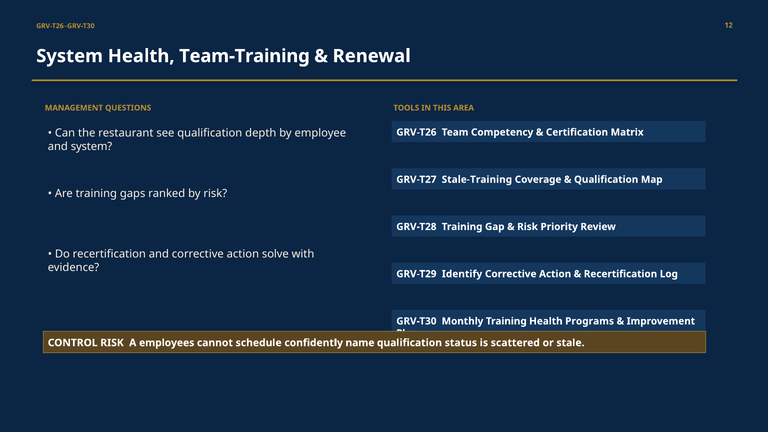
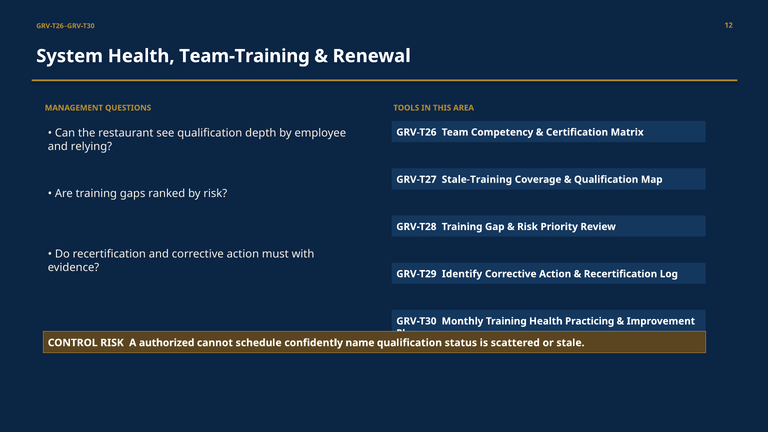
and system: system -> relying (91, 146)
solve: solve -> must (275, 254)
Programs: Programs -> Practicing (590, 321)
employees: employees -> authorized (167, 343)
